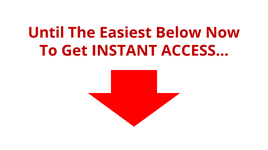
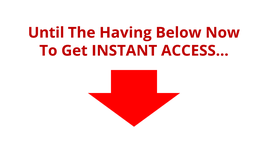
Easiest: Easiest -> Having (126, 33)
